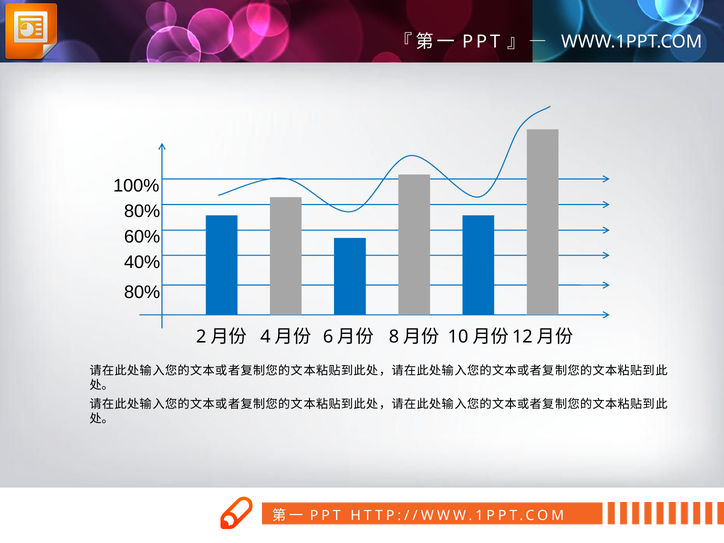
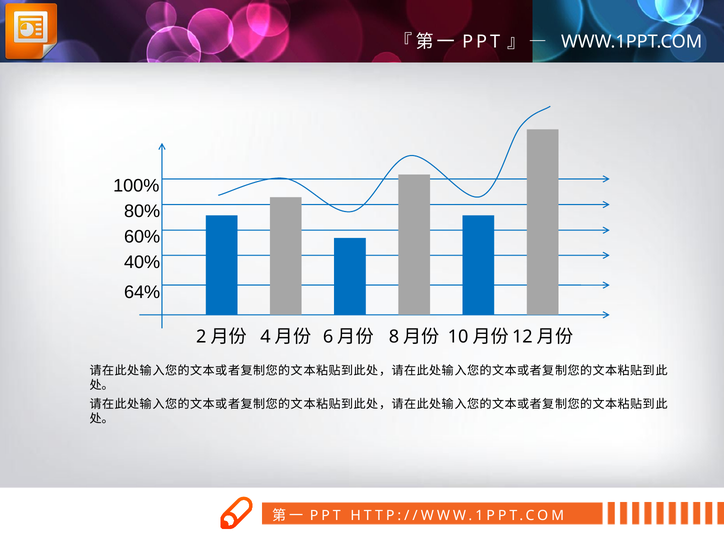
80%: 80% -> 64% (142, 292)
